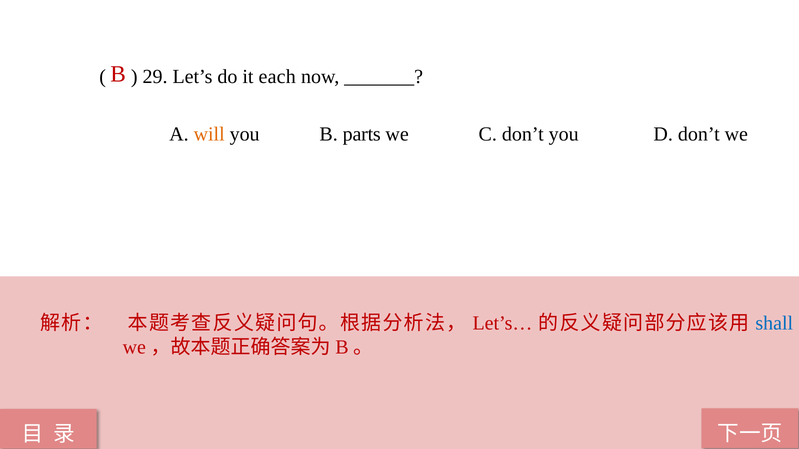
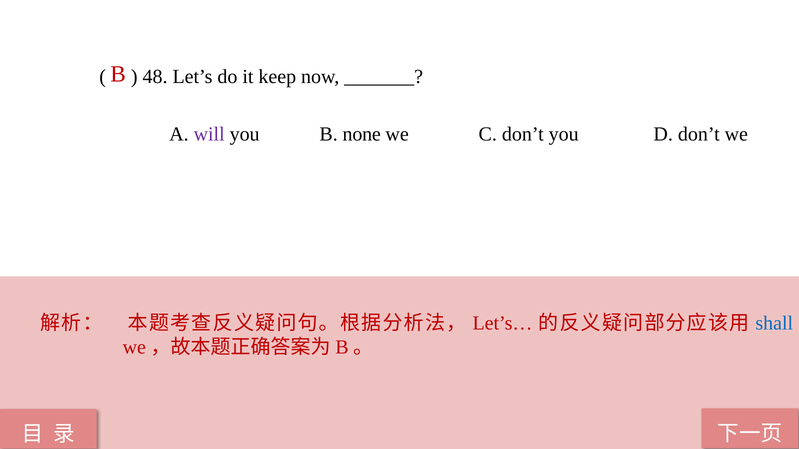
29: 29 -> 48 (155, 77)
each: each -> keep (277, 77)
will colour: orange -> purple (209, 134)
parts: parts -> none (362, 134)
